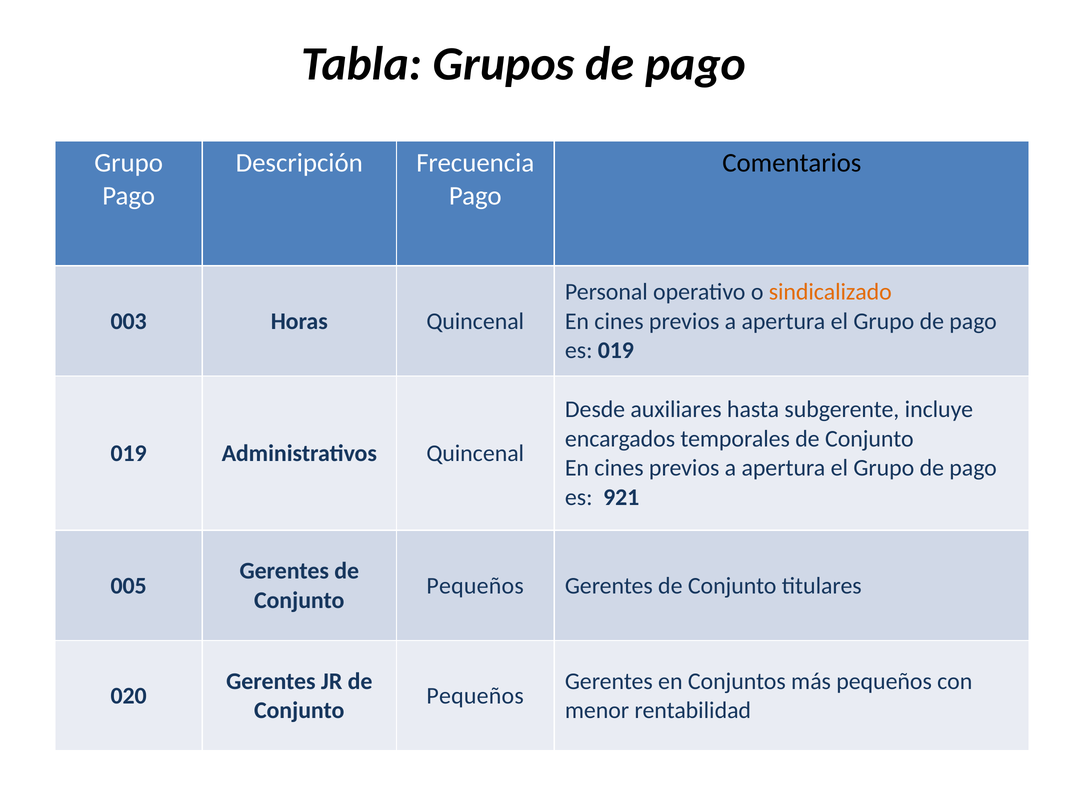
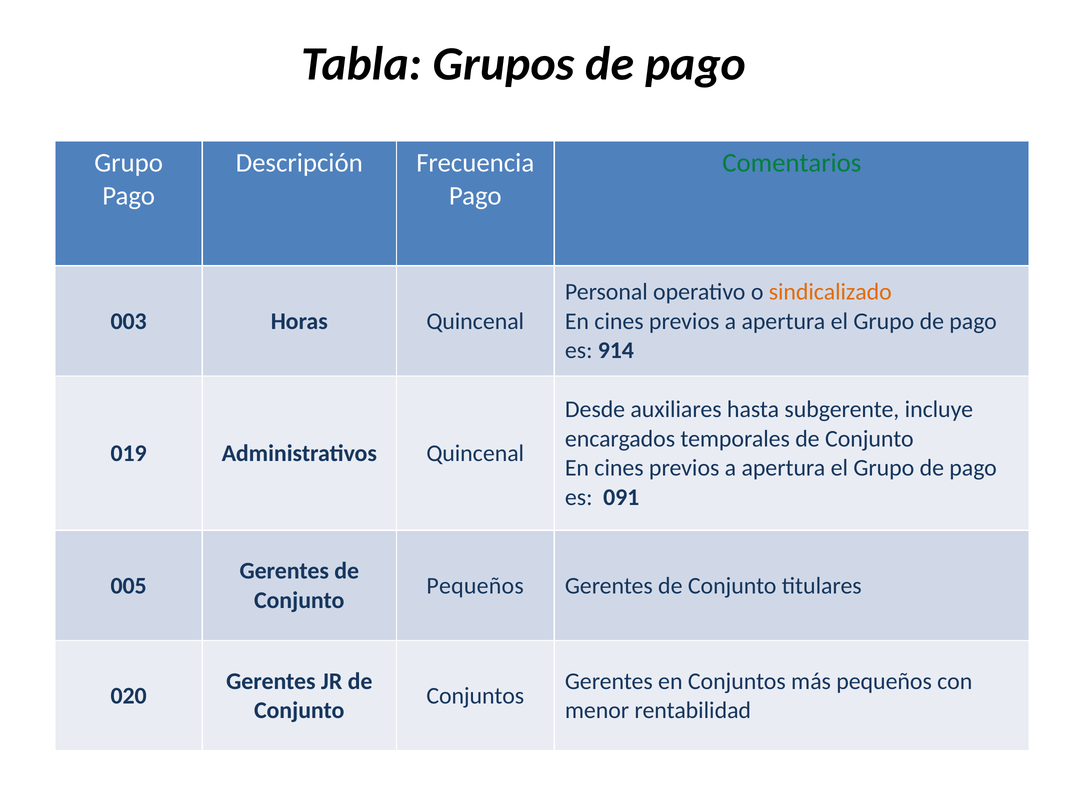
Comentarios colour: black -> green (792, 163)
es 019: 019 -> 914 (616, 350)
921: 921 -> 091 (621, 497)
Pequeños: Pequeños -> Conjuntos (475, 696)
